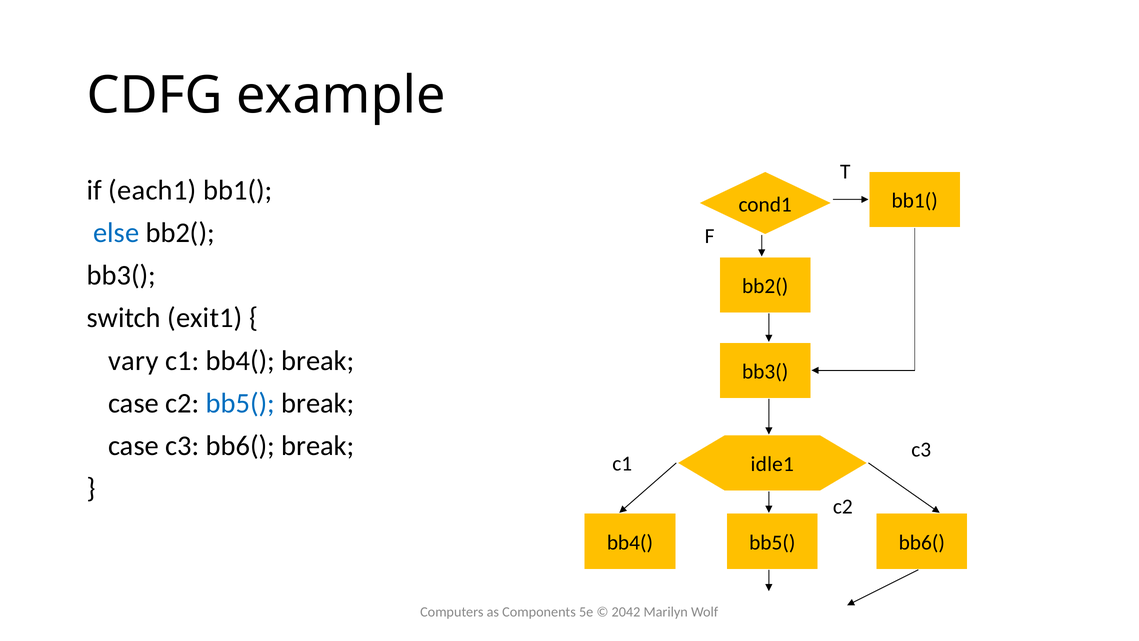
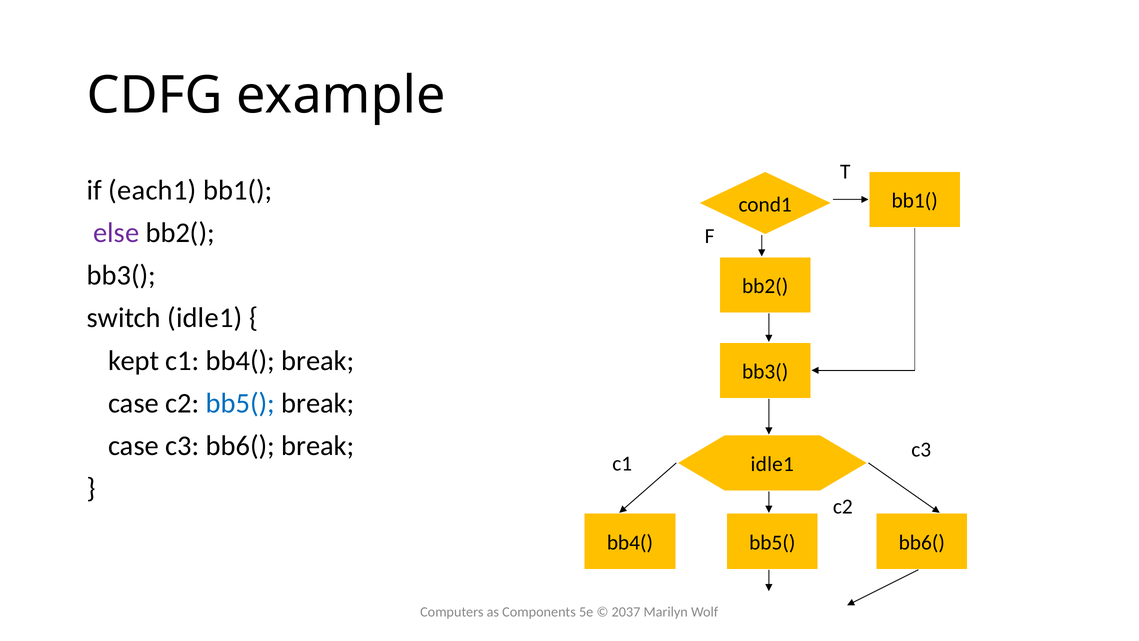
else colour: blue -> purple (116, 233)
switch exit1: exit1 -> idle1 (205, 318)
vary: vary -> kept (134, 360)
2042: 2042 -> 2037 (626, 612)
